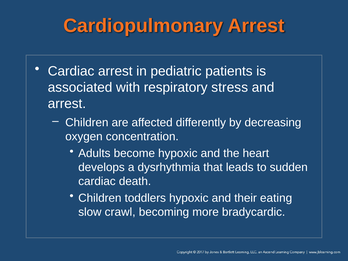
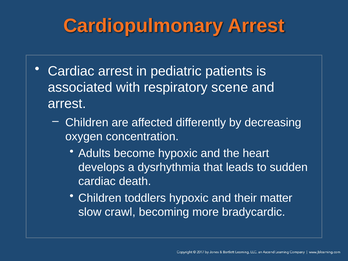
stress: stress -> scene (230, 87)
eating: eating -> matter (276, 198)
